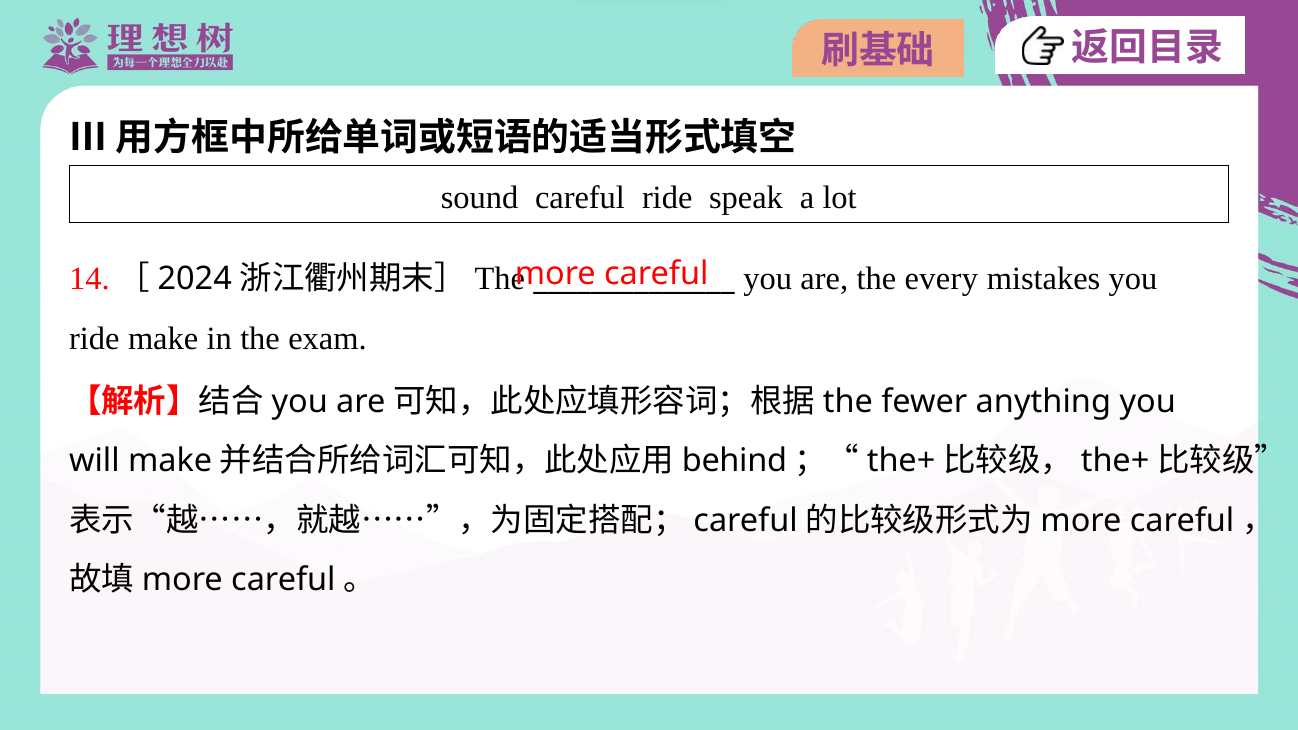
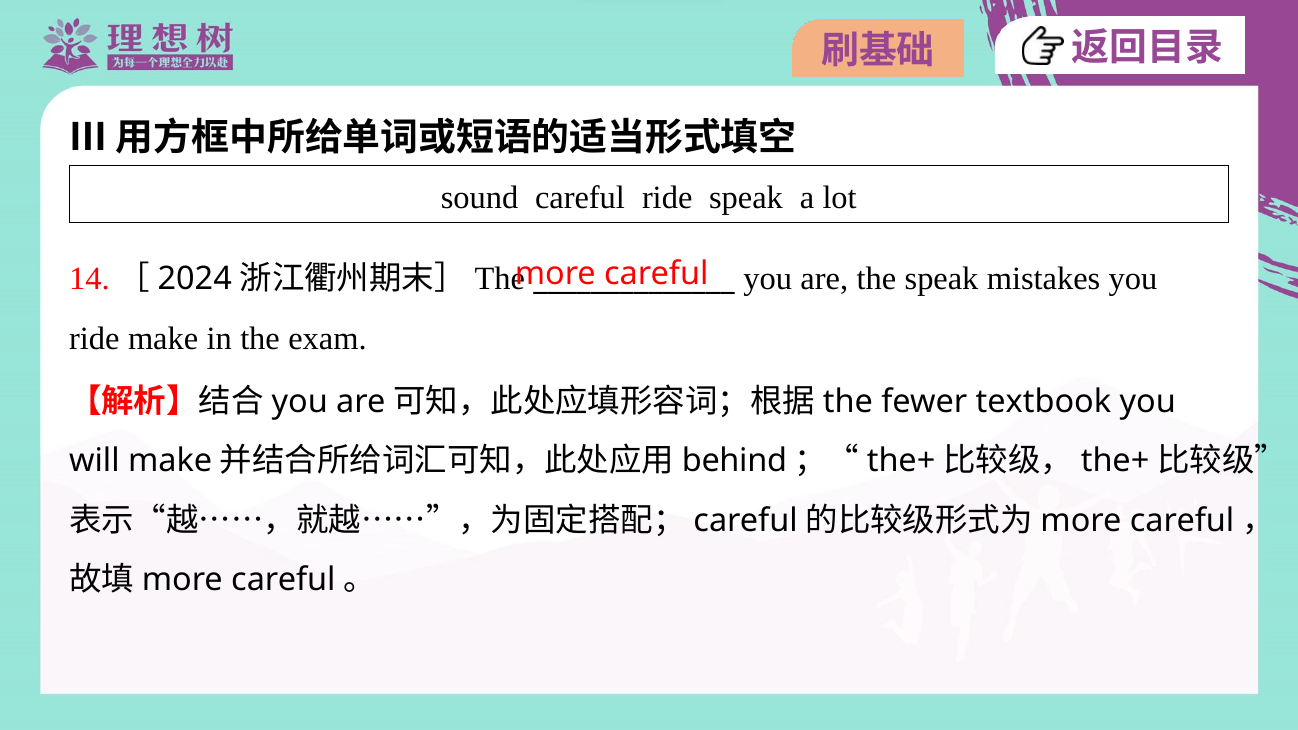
the every: every -> speak (942, 279)
anything: anything -> textbook (1043, 402)
